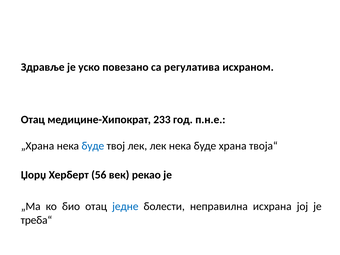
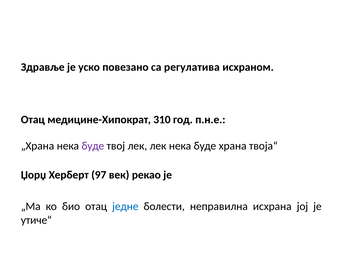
233: 233 -> 310 (162, 120)
буде colour: blue -> purple (93, 146)
56: 56 -> 97 (99, 175)
треба“: треба“ -> утиче“ (36, 220)
